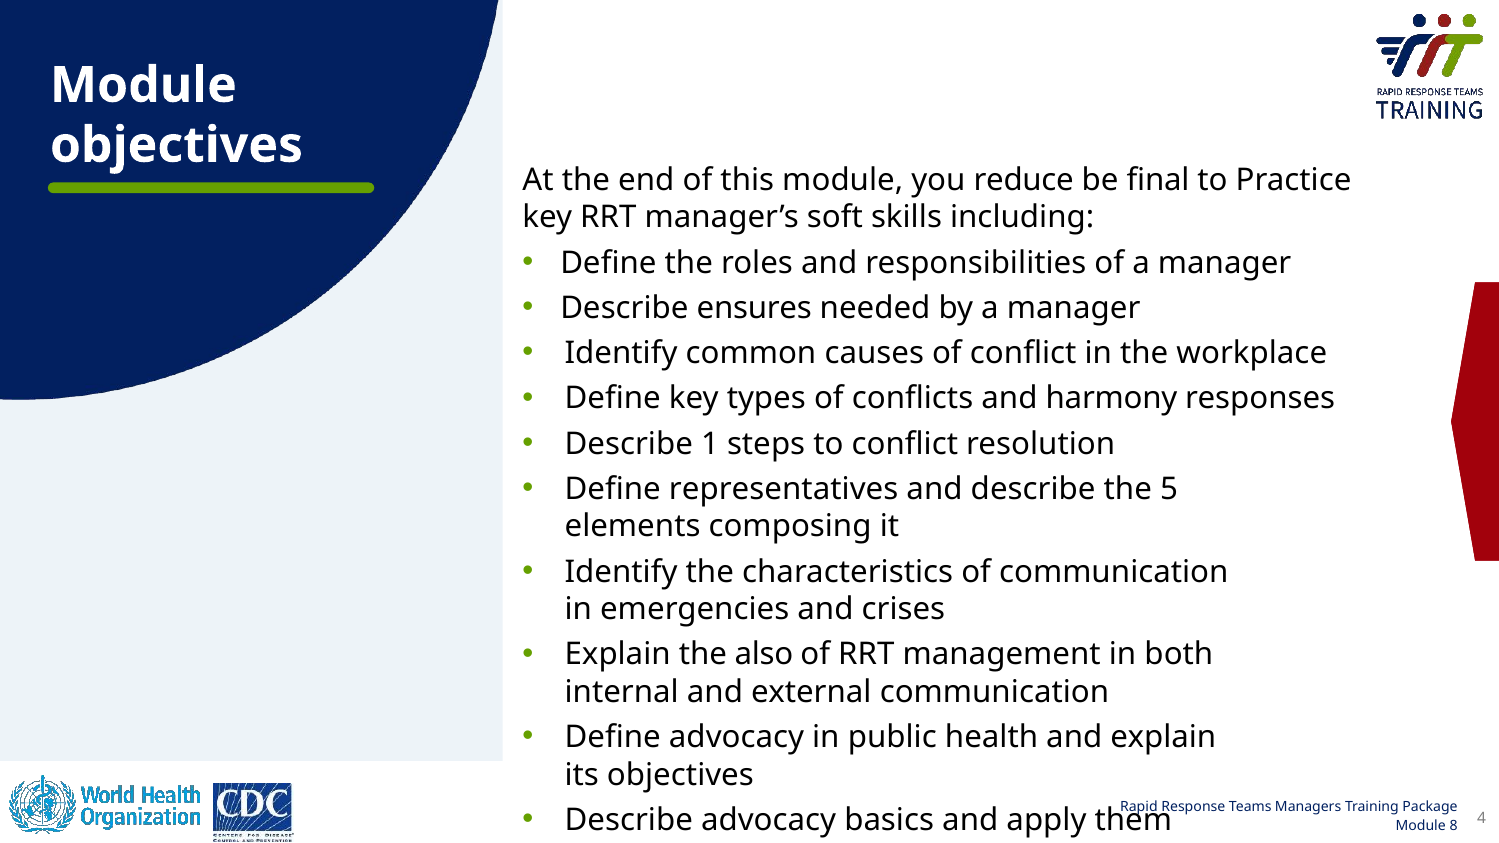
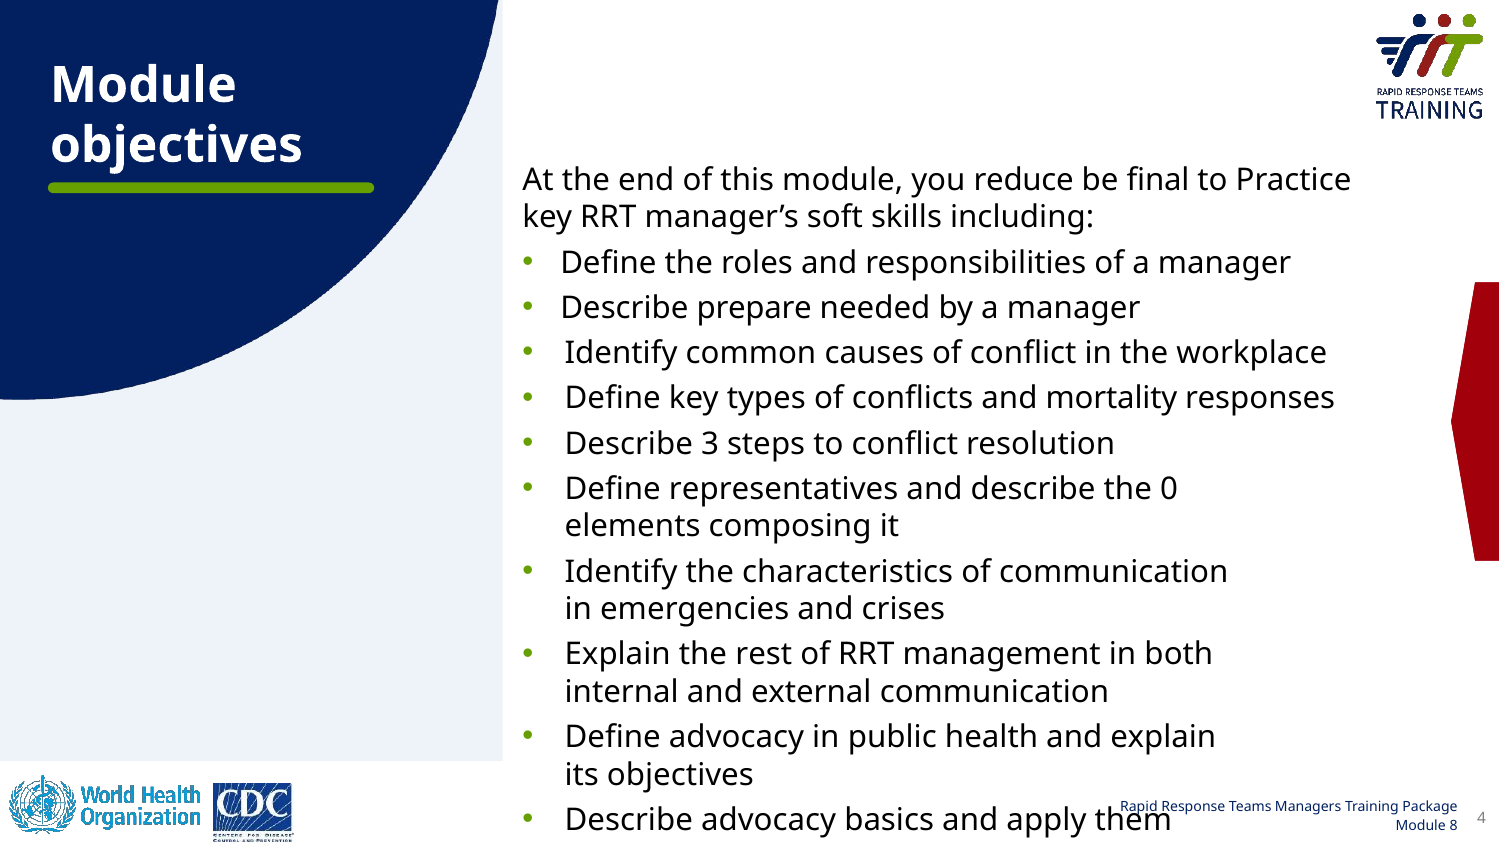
ensures: ensures -> prepare (754, 308)
harmony: harmony -> mortality (1111, 399)
1: 1 -> 3 (710, 444)
5: 5 -> 0 (1169, 489)
also: also -> rest (764, 655)
